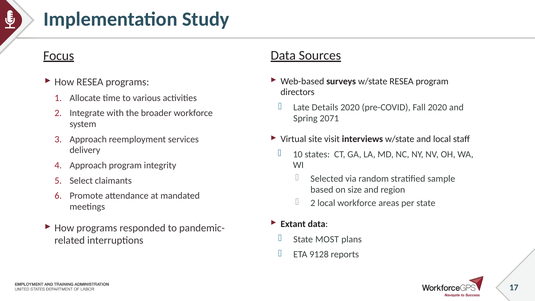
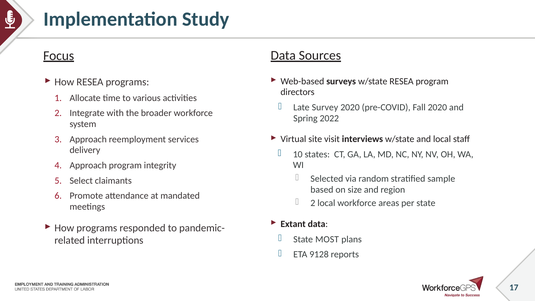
Details: Details -> Survey (325, 107)
2071: 2071 -> 2022 (329, 118)
